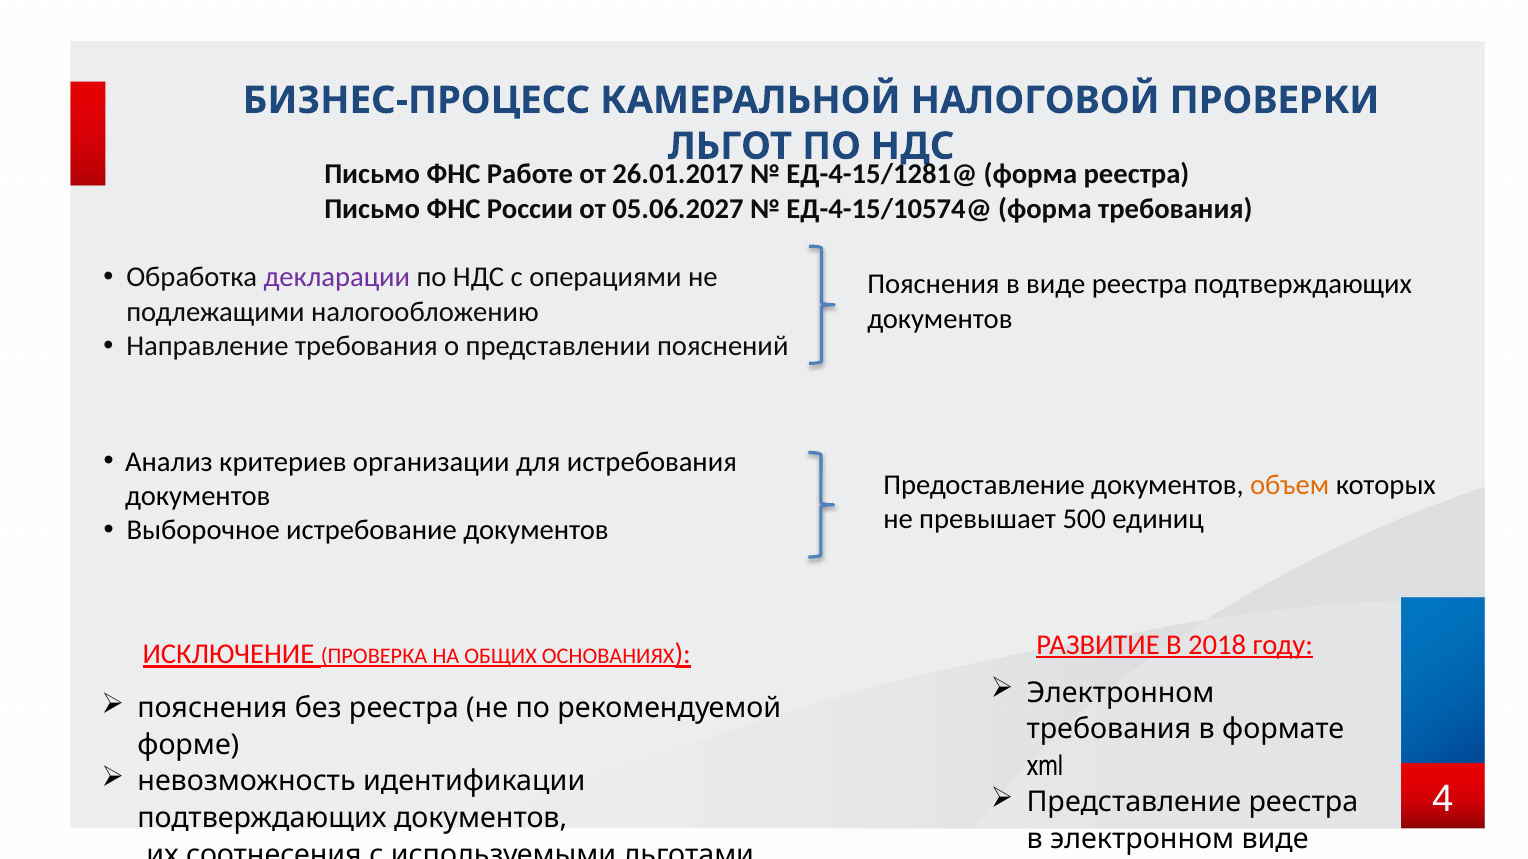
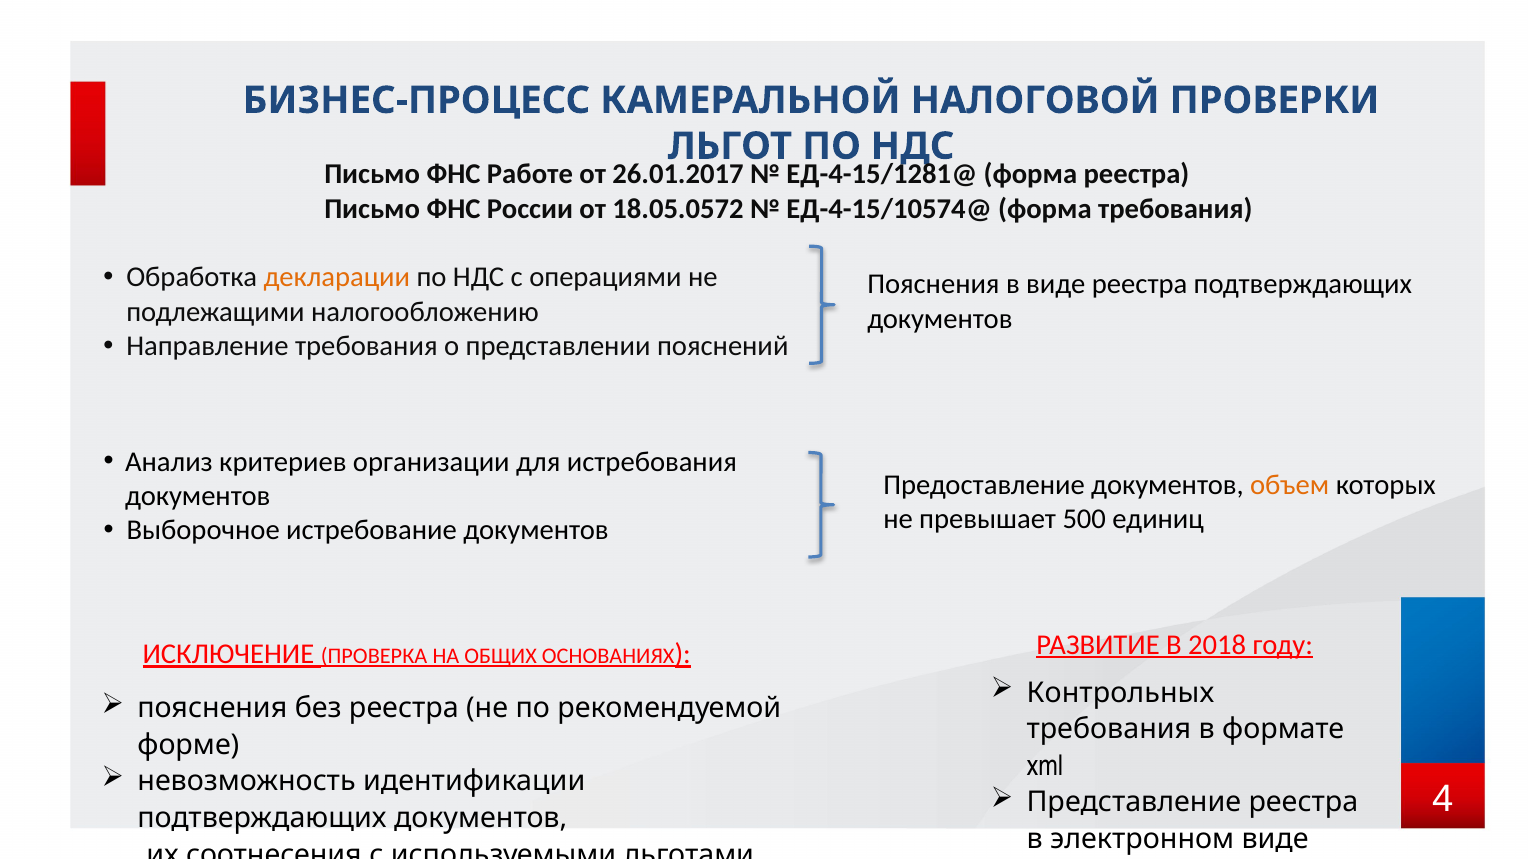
05.06.2027: 05.06.2027 -> 18.05.0572 (678, 209)
декларации colour: purple -> orange (337, 278)
Электронном: Электронном -> Контрольных (1120, 693)
